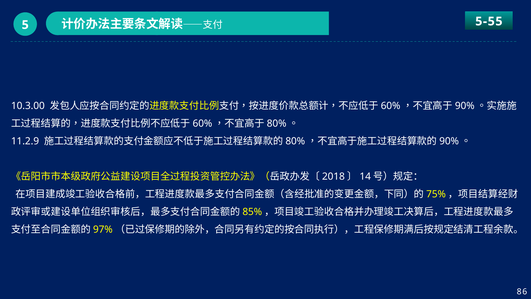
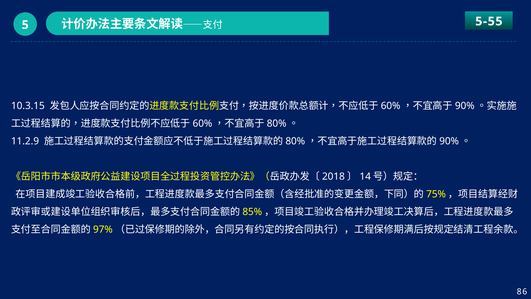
10.3.00: 10.3.00 -> 10.3.15 (28, 106)
